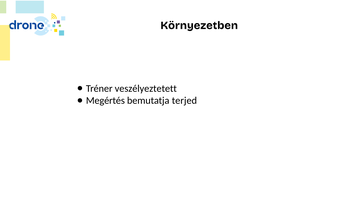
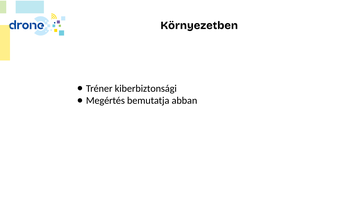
veszélyeztetett: veszélyeztetett -> kiberbiztonsági (146, 88)
terjed: terjed -> abban (184, 100)
